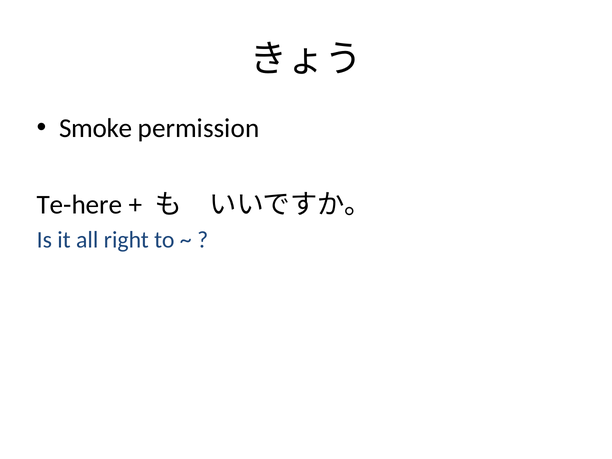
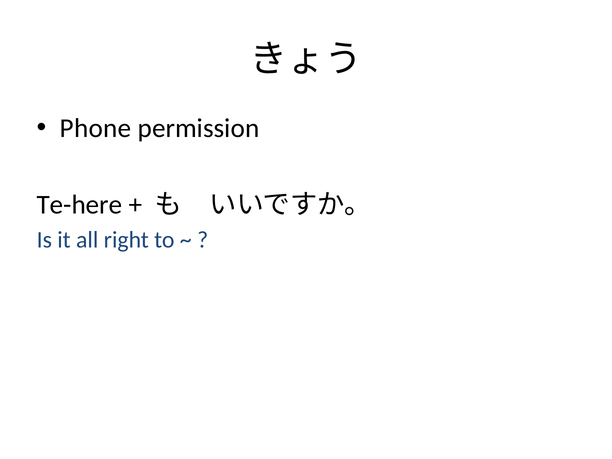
Smoke: Smoke -> Phone (96, 128)
